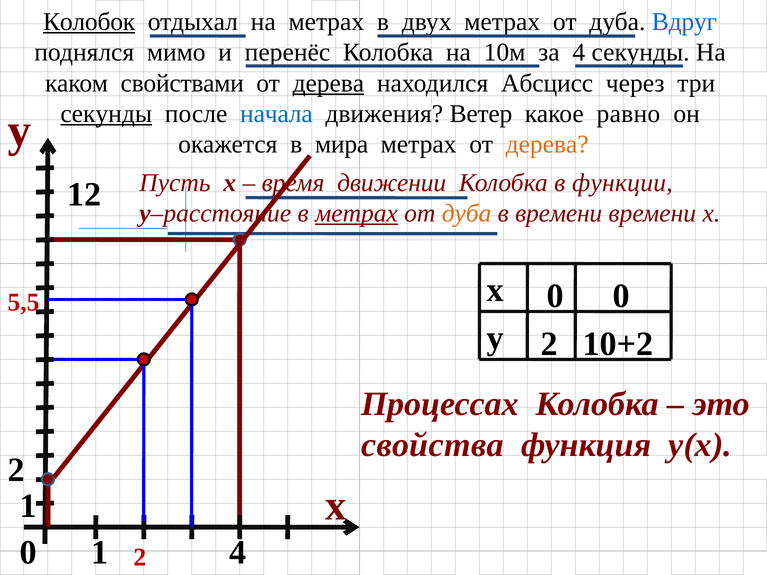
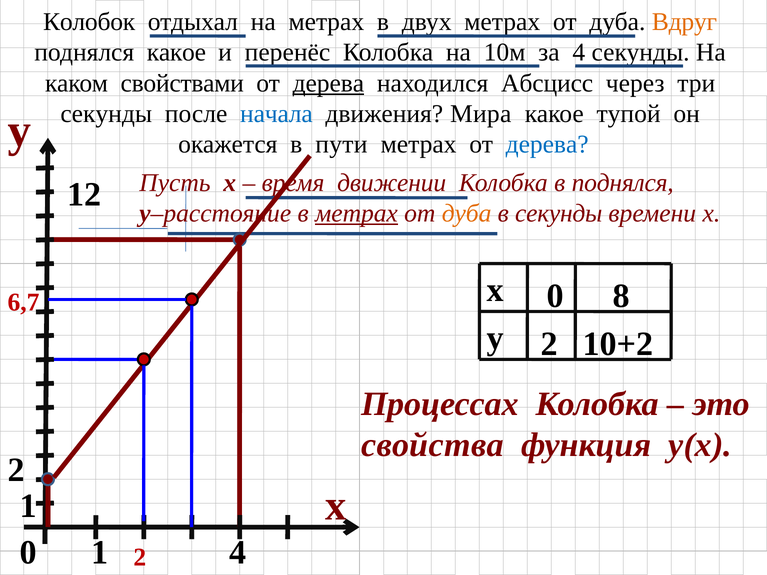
Колобок underline: present -> none (89, 22)
Вдруг colour: blue -> orange (684, 22)
поднялся мимо: мимо -> какое (176, 52)
секунды underline: present -> none (106, 114)
Ветер: Ветер -> Мира (481, 114)
равно: равно -> тупой (629, 114)
мира: мира -> пути (341, 145)
дерева colour: orange -> blue (547, 145)
в функции: функции -> поднялся (623, 183)
в времени: времени -> секунды (559, 213)
0 0: 0 -> 8 (621, 296)
5,5: 5,5 -> 6,7 (24, 303)
